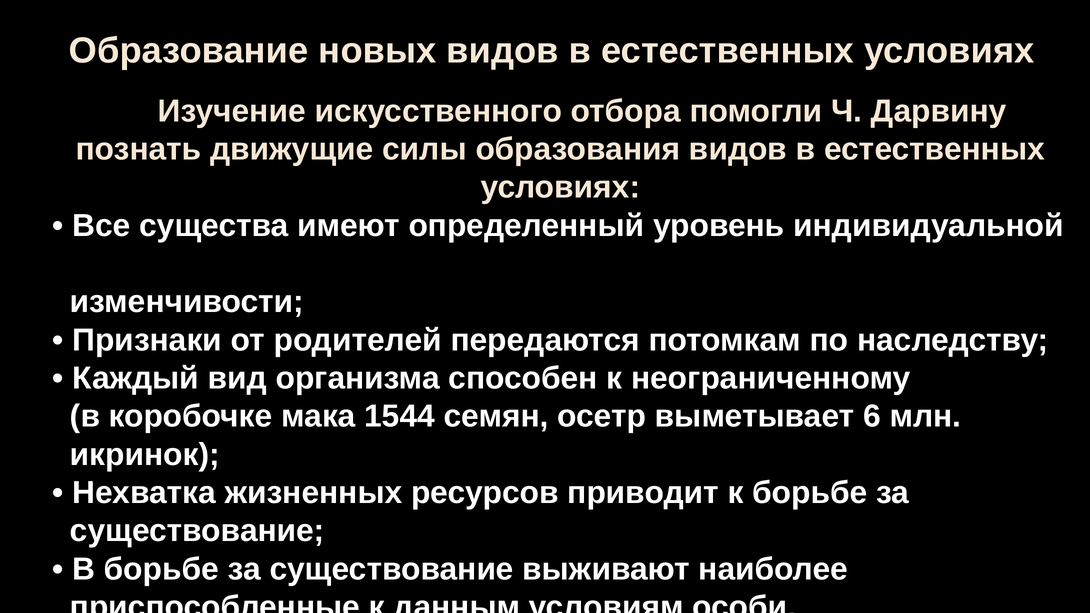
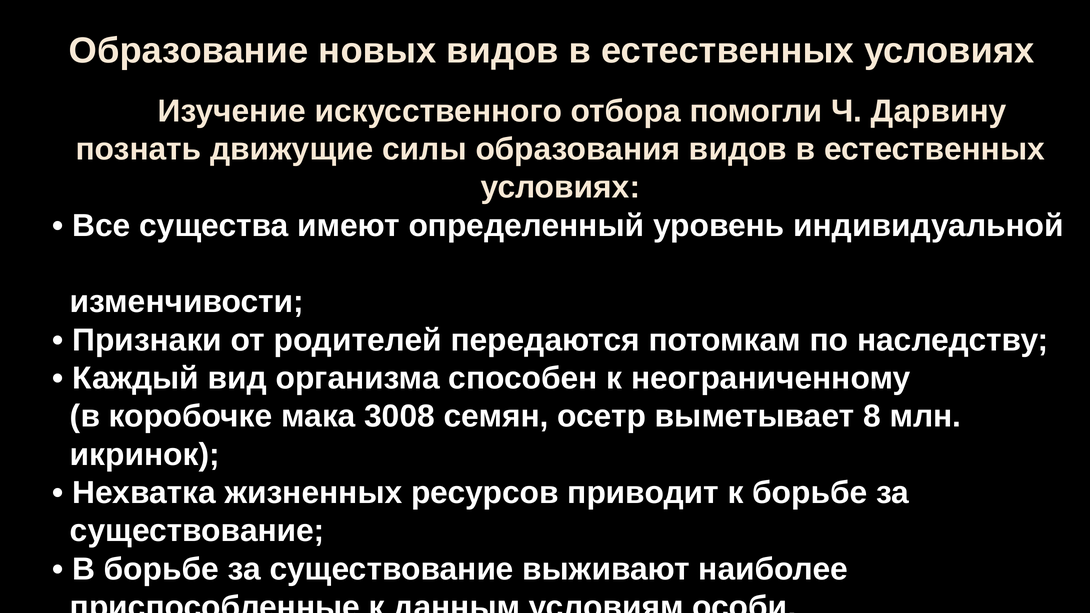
1544: 1544 -> 3008 (400, 416)
6: 6 -> 8 (872, 416)
